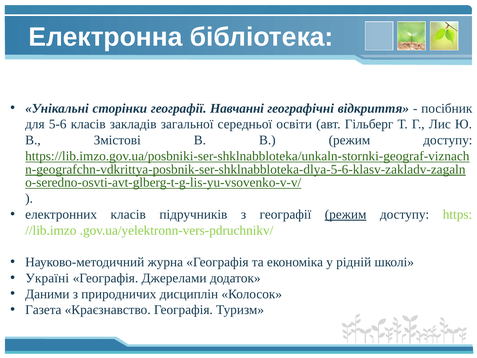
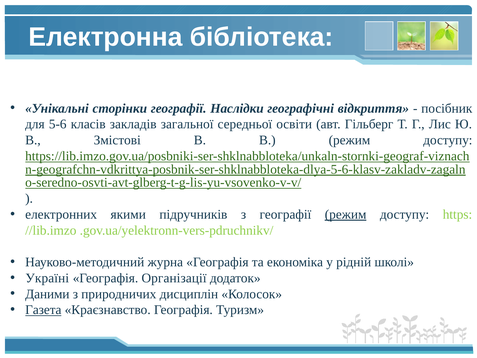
Навчанні: Навчанні -> Наслідки (237, 108)
електронних класів: класів -> якими (128, 214)
Джерелами: Джерелами -> Організації (174, 278)
Газета underline: none -> present (43, 310)
